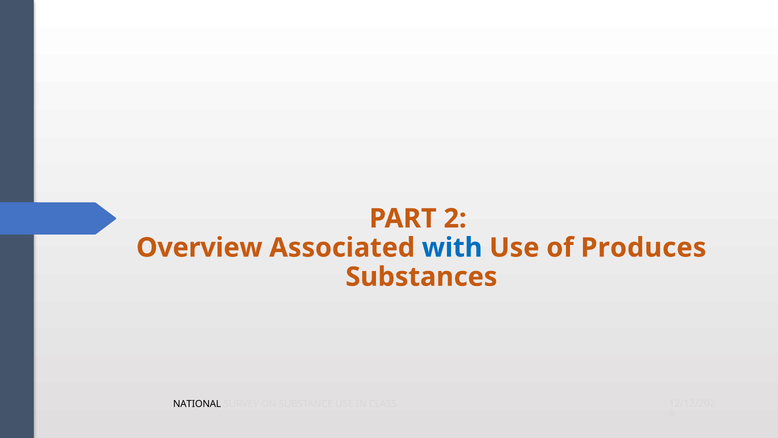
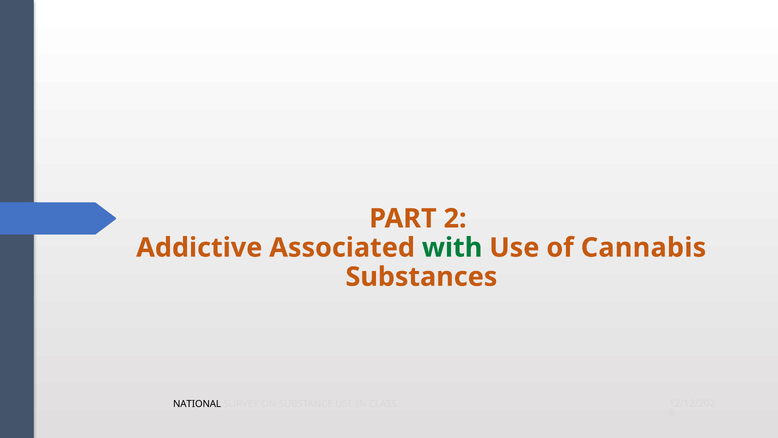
Overview: Overview -> Addictive (199, 248)
with colour: blue -> green (452, 248)
Produces: Produces -> Cannabis (644, 248)
